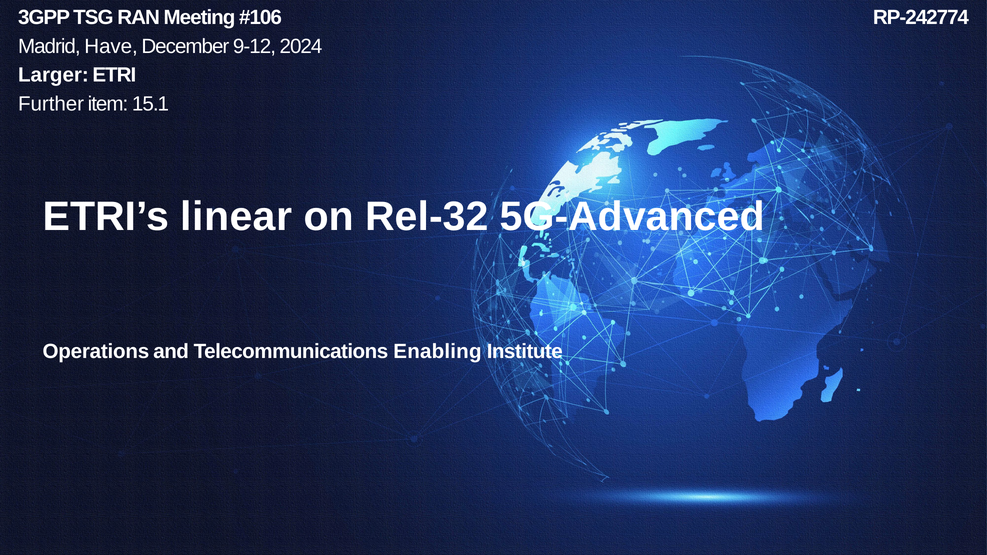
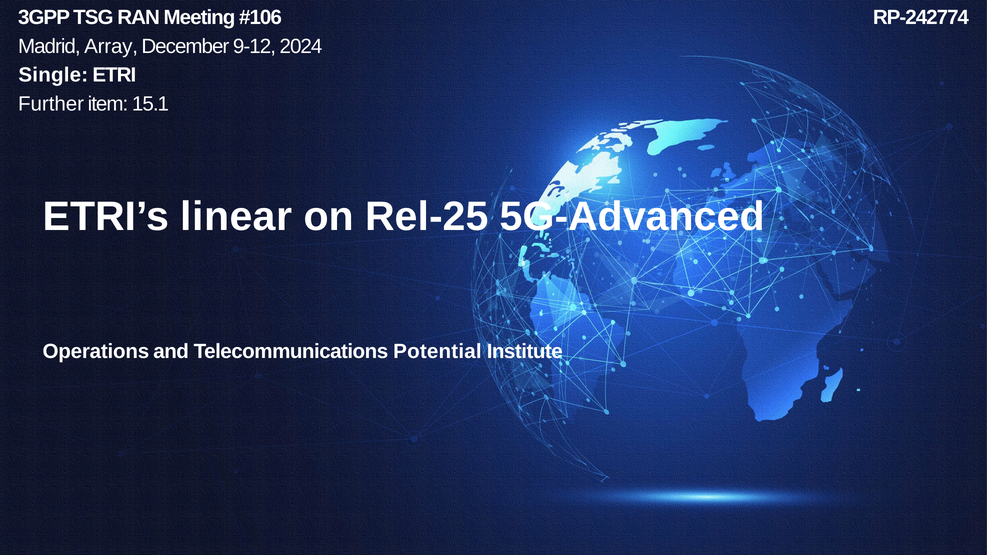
Have: Have -> Array (111, 46)
Larger: Larger -> Single (53, 75)
Rel-32: Rel-32 -> Rel-25 (427, 217)
Enabling: Enabling -> Potential (437, 352)
